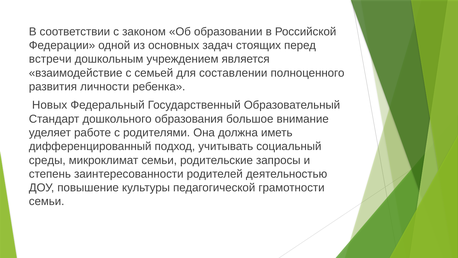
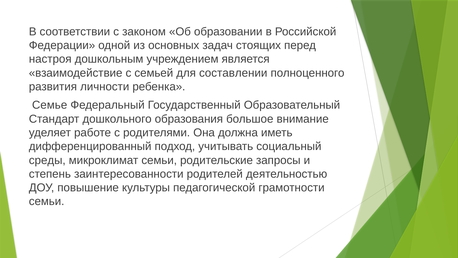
встречи: встречи -> настроя (50, 59)
Новых: Новых -> Семье (50, 105)
